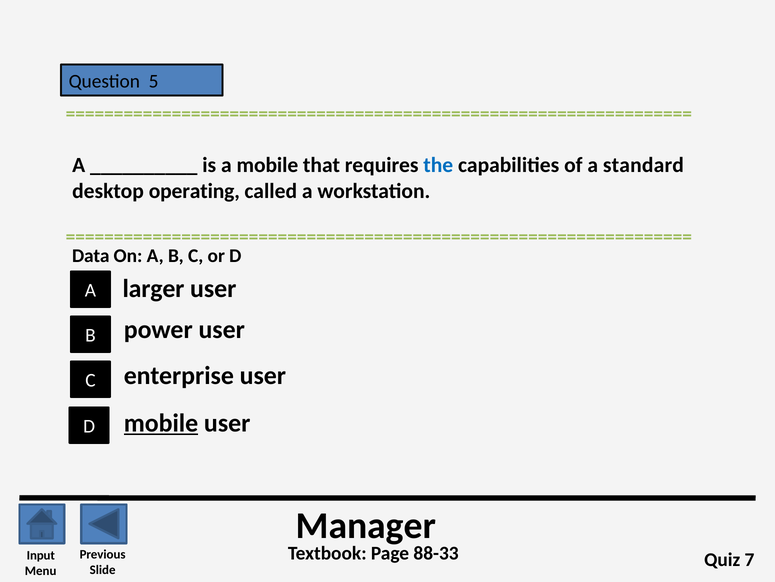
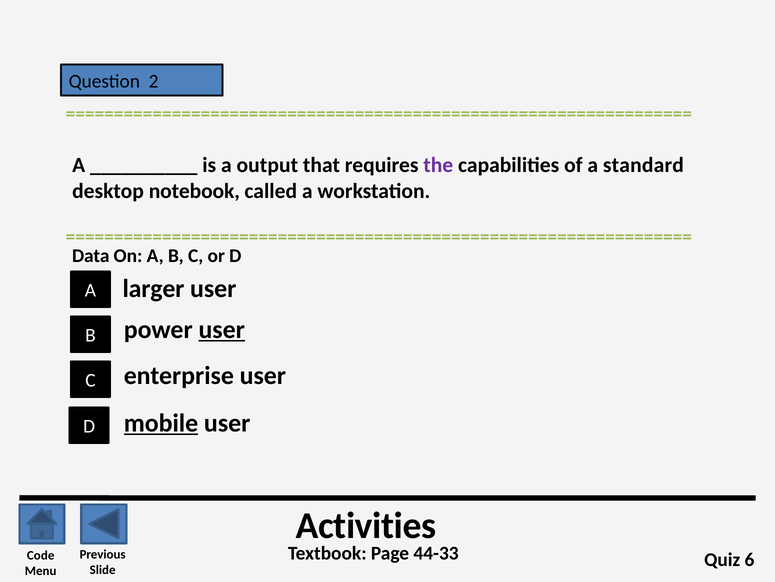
5: 5 -> 2 (154, 81)
a mobile: mobile -> output (267, 165)
the colour: blue -> purple (438, 165)
operating: operating -> notebook (194, 191)
user underline: none -> present (222, 329)
Manager: Manager -> Activities (366, 525)
88-33: 88-33 -> 44-33 (436, 553)
Input: Input -> Code (41, 555)
7: 7 -> 6 (750, 559)
